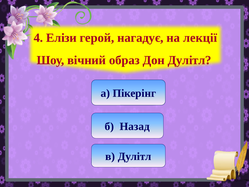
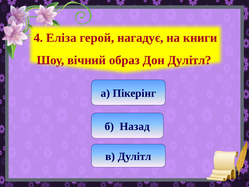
Елізи: Елізи -> Еліза (61, 38)
лекції: лекції -> книги (200, 38)
